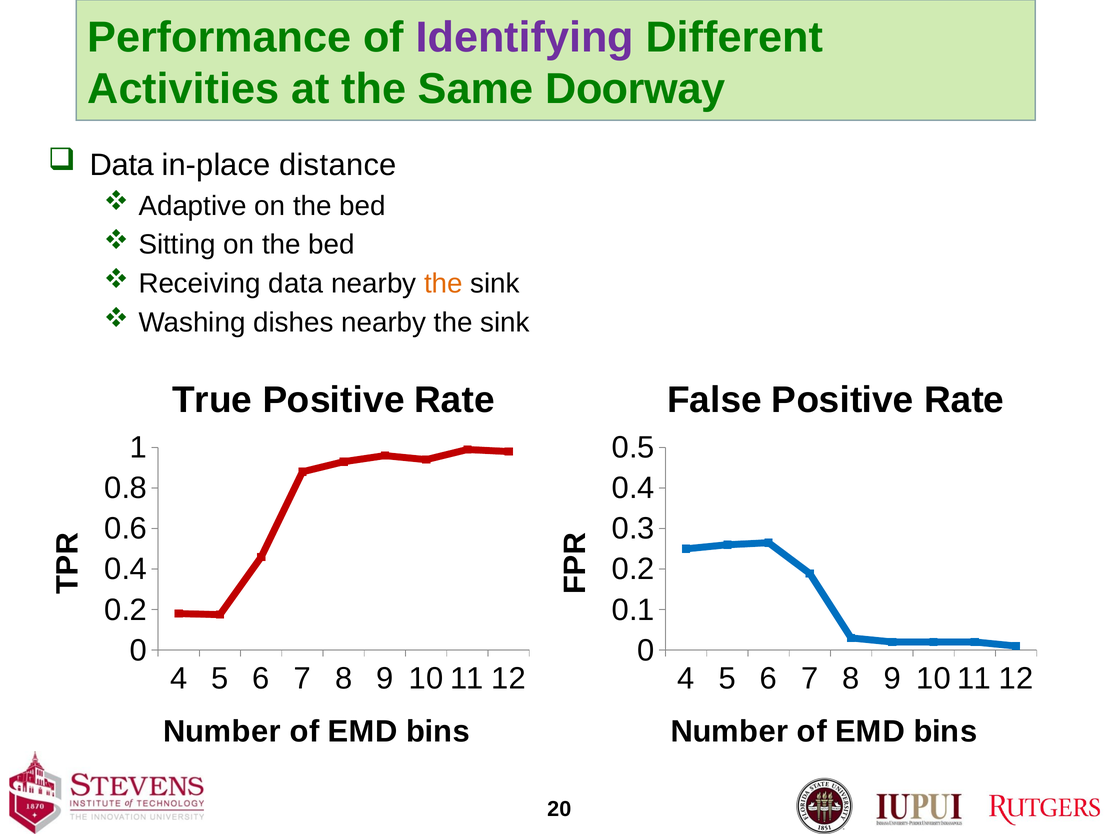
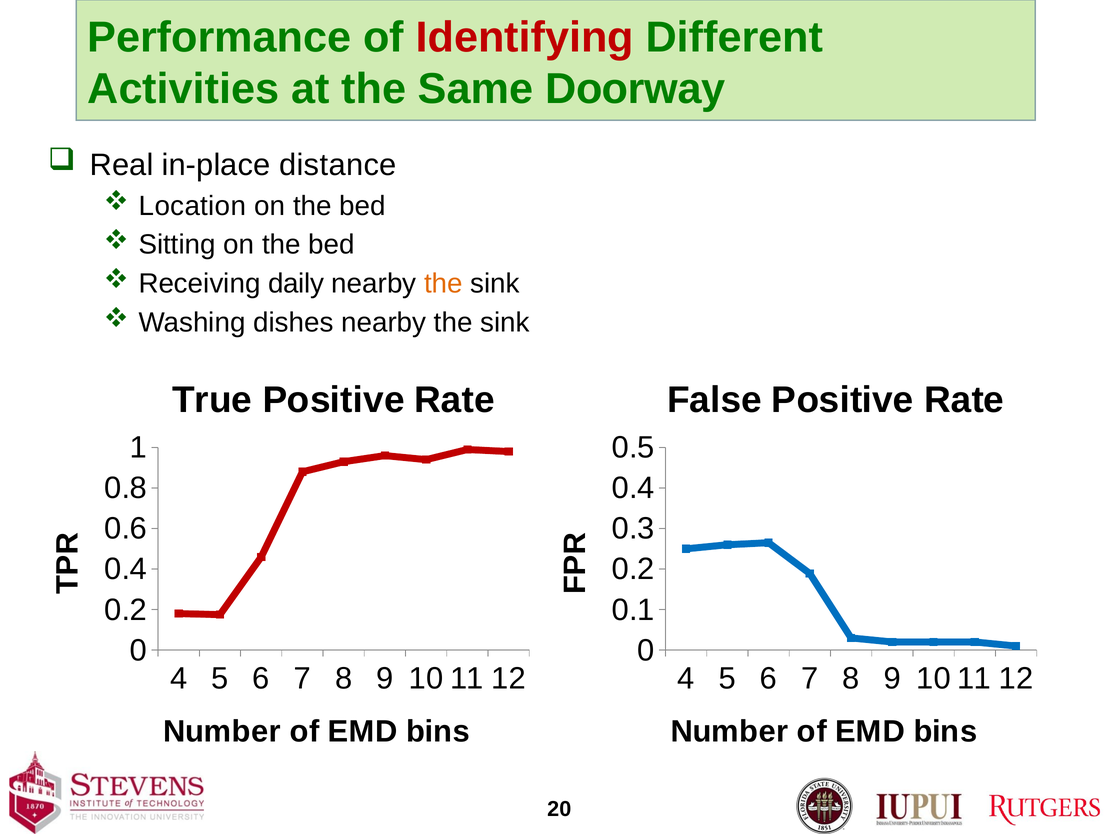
Identifying colour: purple -> red (525, 37)
Data: Data -> Real (122, 165)
Adaptive: Adaptive -> Location (192, 206)
Receiving data: data -> daily (296, 284)
